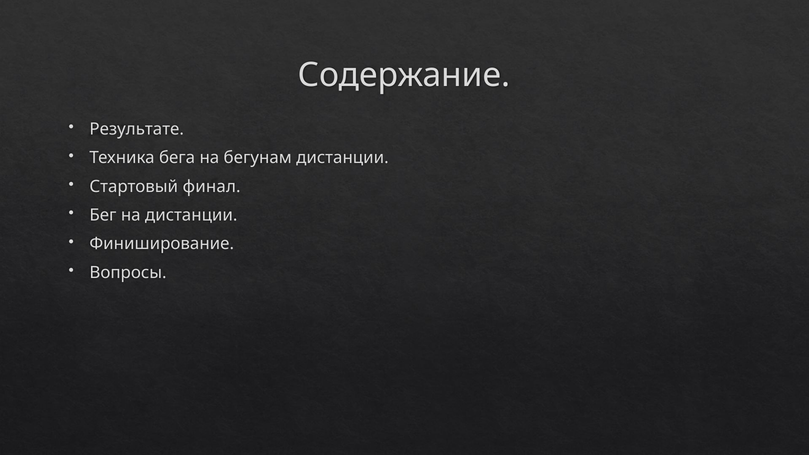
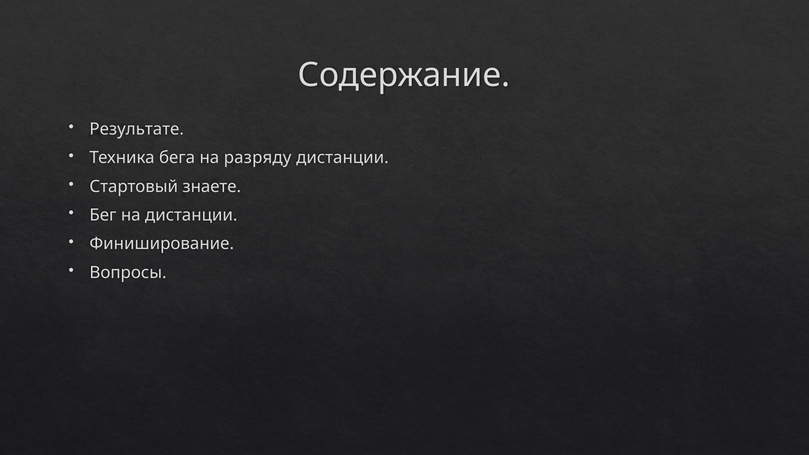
бегунам: бегунам -> разряду (258, 158)
финал: финал -> знаете (212, 187)
